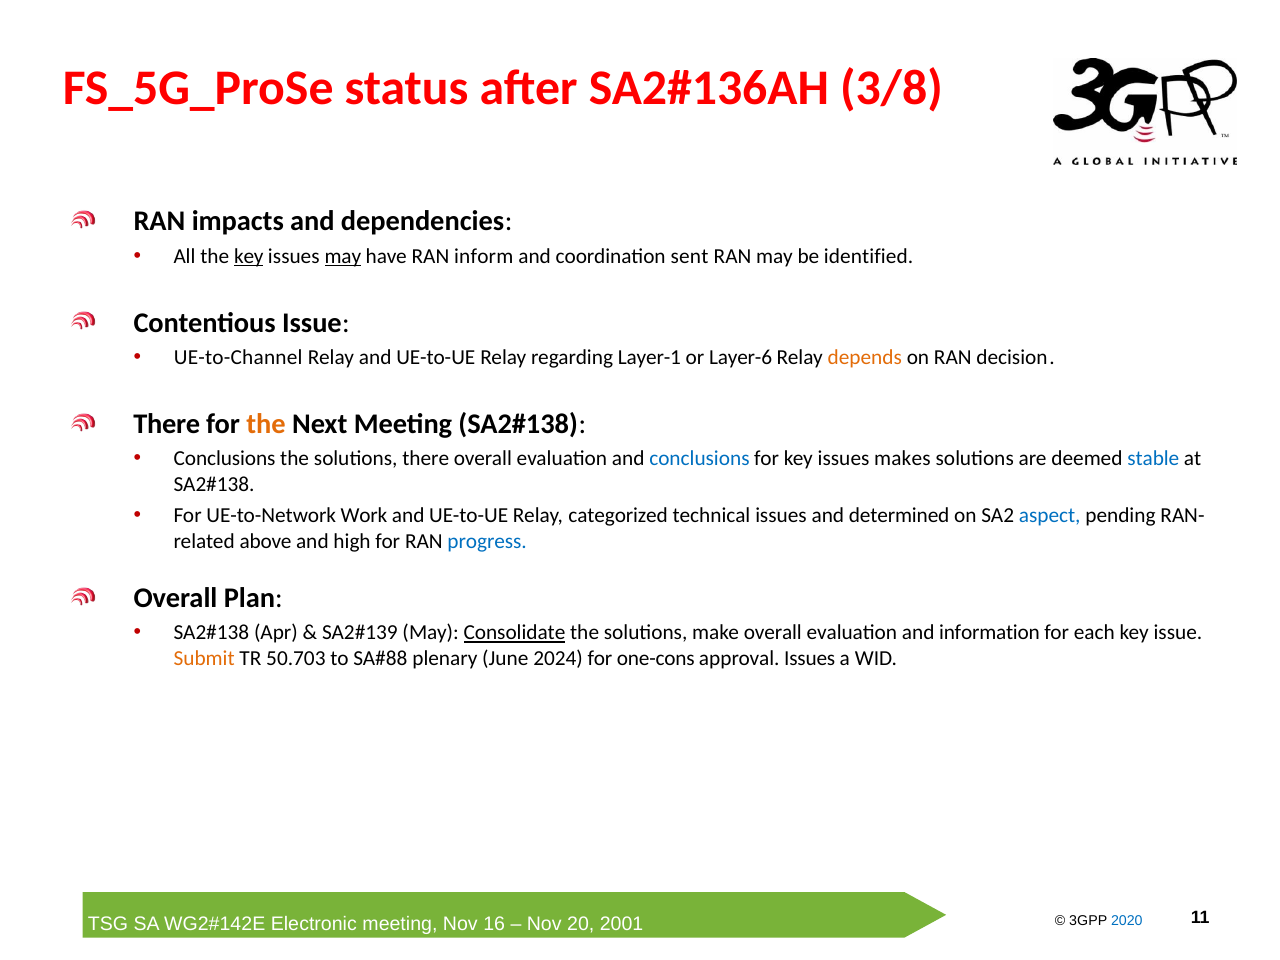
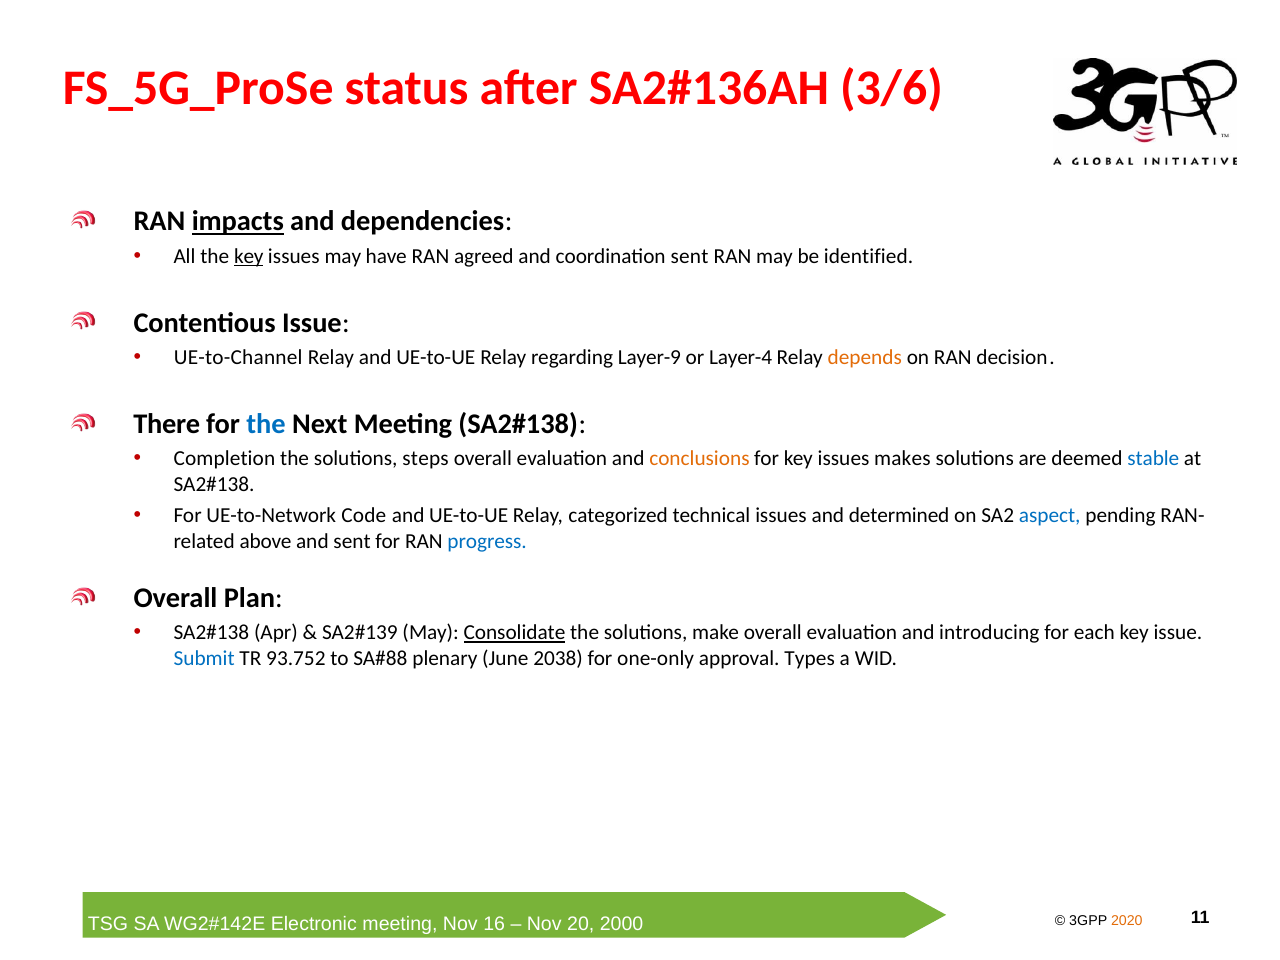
3/8: 3/8 -> 3/6 (891, 88)
impacts underline: none -> present (238, 222)
may underline: present -> none (343, 256)
inform: inform -> agreed (484, 256)
Layer-1: Layer-1 -> Layer-9 (649, 358)
Layer-6: Layer-6 -> Layer-4 (741, 358)
the colour: orange -> blue (266, 424)
Conclusions: Conclusions -> Completion (224, 459)
solutions there: there -> steps (426, 459)
conclusions colour: blue -> orange (699, 459)
Work: Work -> Code (364, 515)
and high: high -> sent (352, 541)
information: information -> introducing (989, 633)
Submit colour: orange -> blue (204, 658)
50.703: 50.703 -> 93.752 (296, 658)
2024: 2024 -> 2038 (558, 658)
one-cons: one-cons -> one-only (656, 658)
approval Issues: Issues -> Types (810, 658)
2020 colour: blue -> orange (1127, 920)
2001: 2001 -> 2000 (622, 924)
